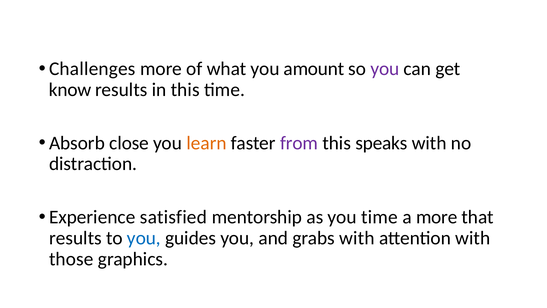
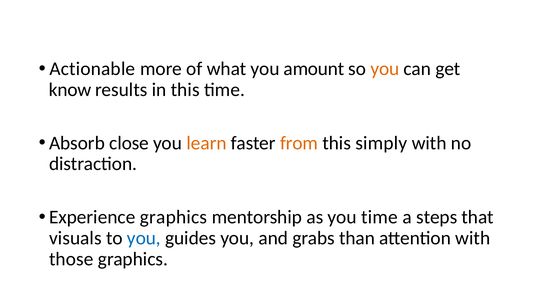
Challenges: Challenges -> Actionable (92, 69)
you colour: purple -> orange (385, 69)
from colour: purple -> orange (299, 143)
speaks: speaks -> simply (381, 143)
Experience satisfied: satisfied -> graphics (173, 217)
a more: more -> steps (437, 217)
results: results -> visuals (75, 238)
grabs with: with -> than (357, 238)
